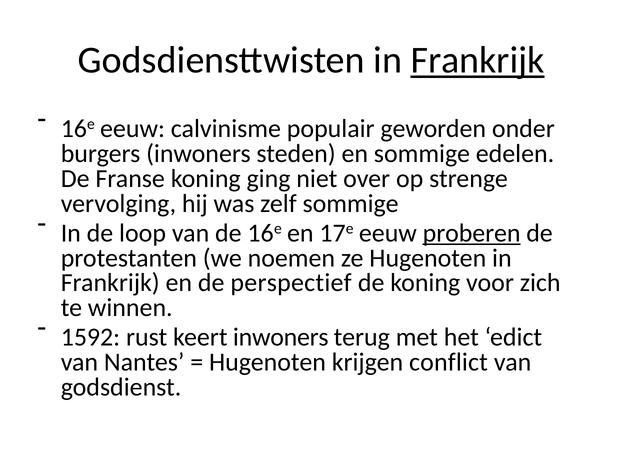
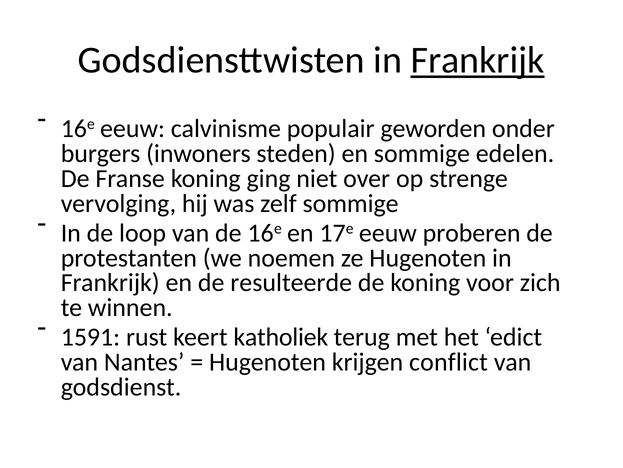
proberen underline: present -> none (472, 233)
perspectief: perspectief -> resulteerde (291, 282)
1592: 1592 -> 1591 (90, 337)
keert inwoners: inwoners -> katholiek (281, 337)
